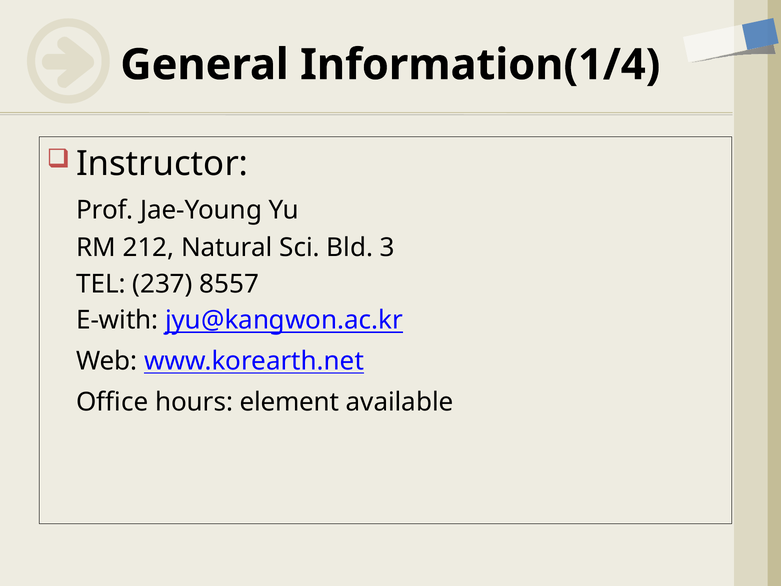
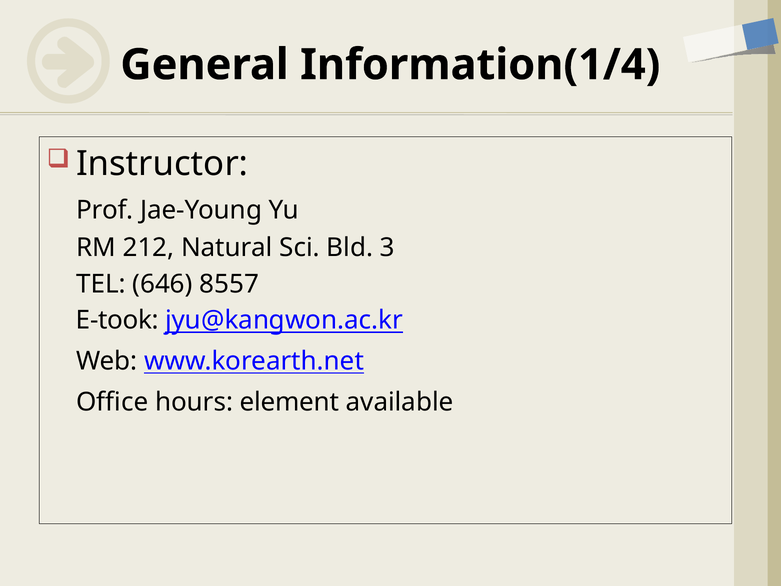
237: 237 -> 646 (163, 284)
E-with: E-with -> E-took (117, 320)
